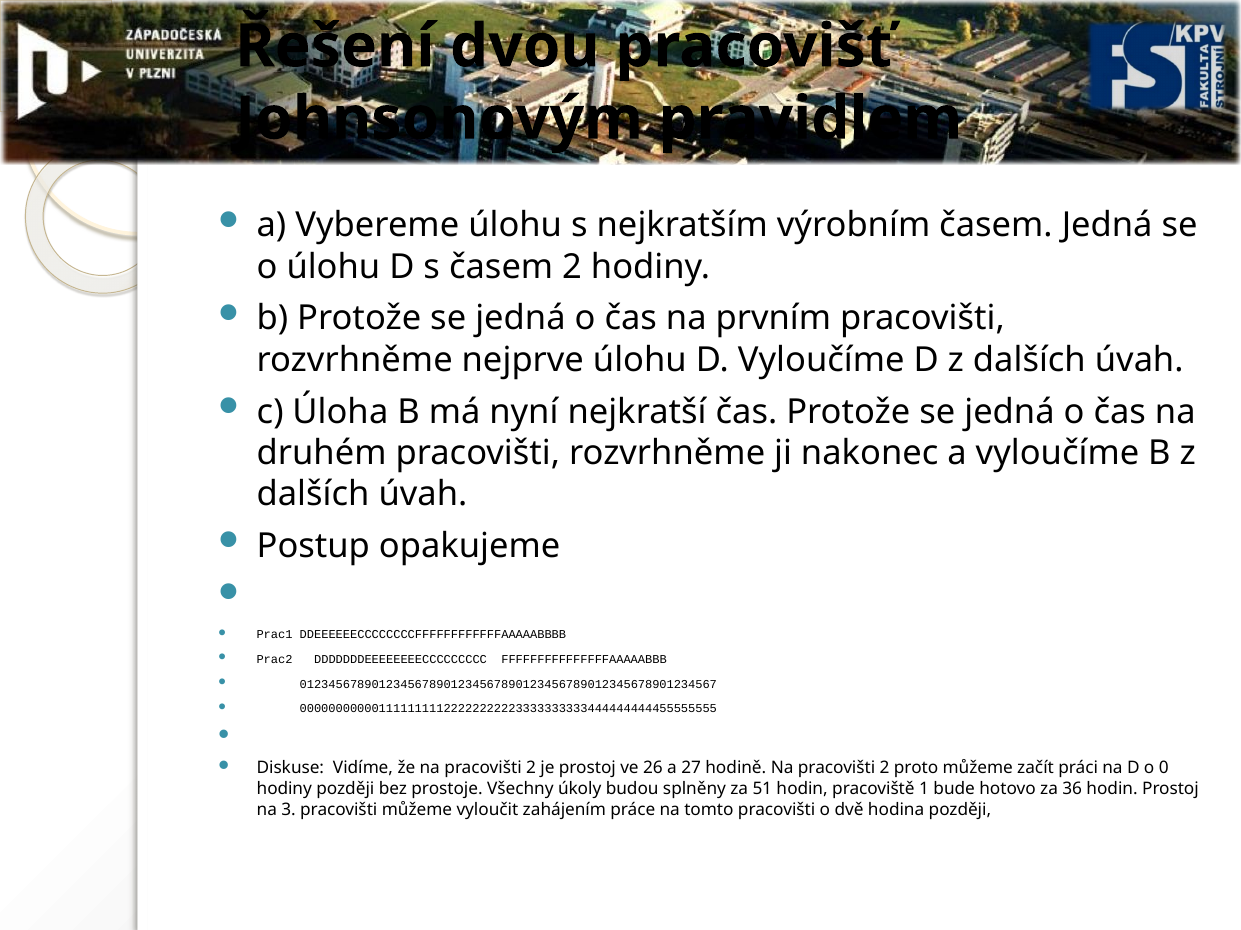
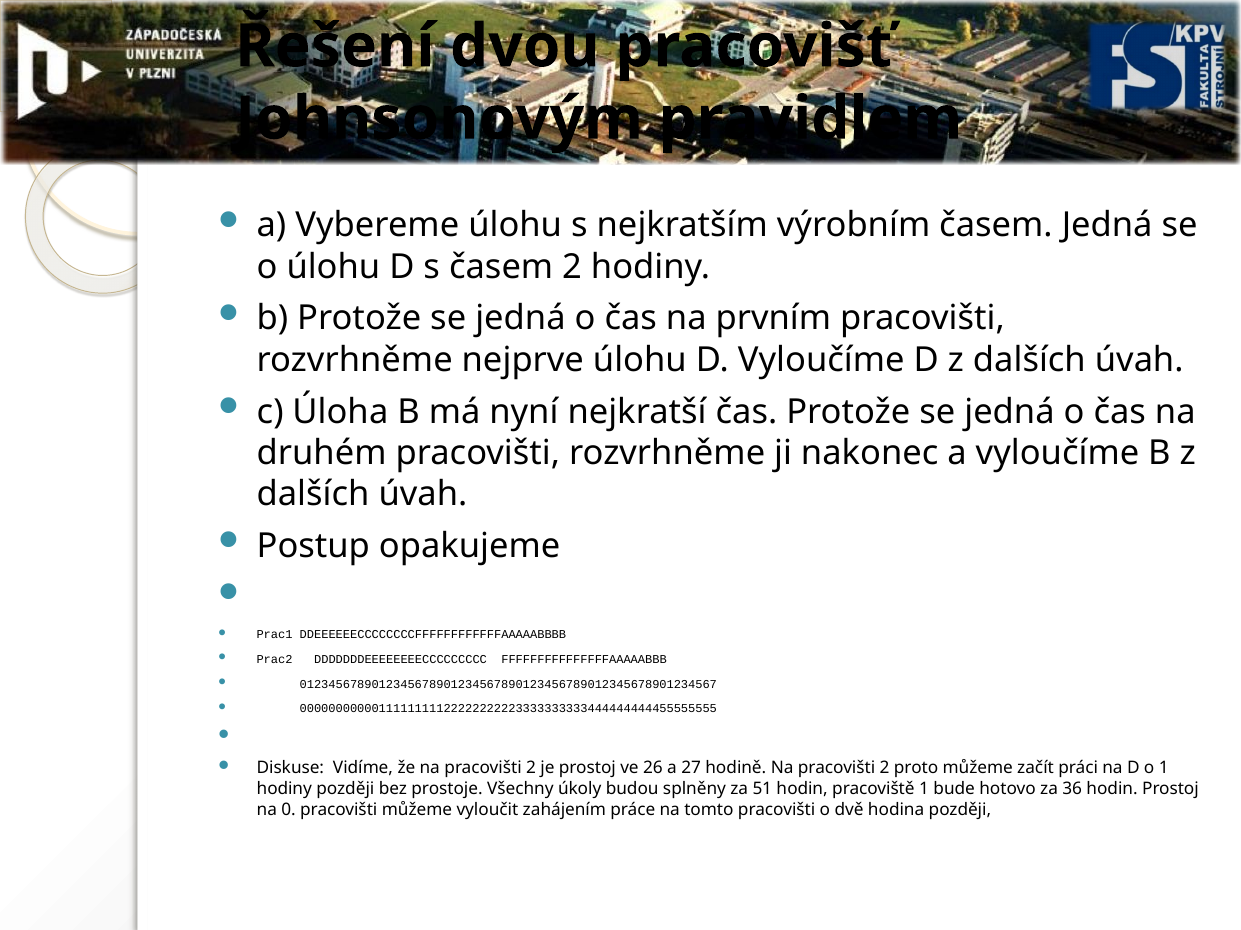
o 0: 0 -> 1 (1164, 769)
3: 3 -> 0 (289, 810)
